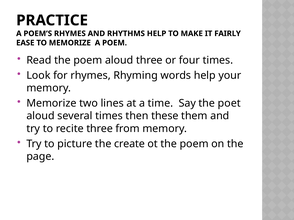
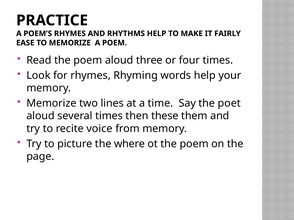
recite three: three -> voice (100, 129)
create: create -> where (129, 144)
